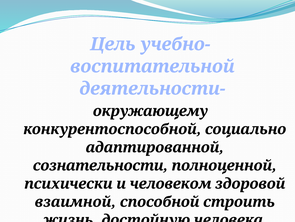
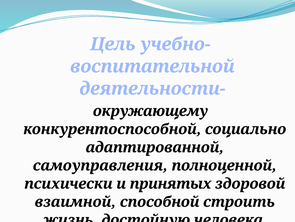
сознательности: сознательности -> самоуправления (100, 165)
человеком: человеком -> принятых (171, 183)
